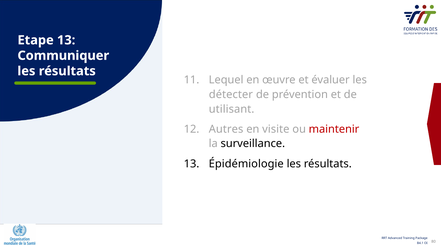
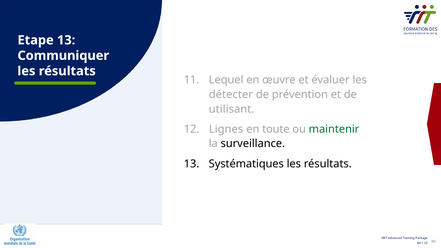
Autres: Autres -> Lignes (226, 129)
visite: visite -> toute (276, 129)
maintenir colour: red -> green (334, 129)
Épidémiologie: Épidémiologie -> Systématiques (246, 164)
